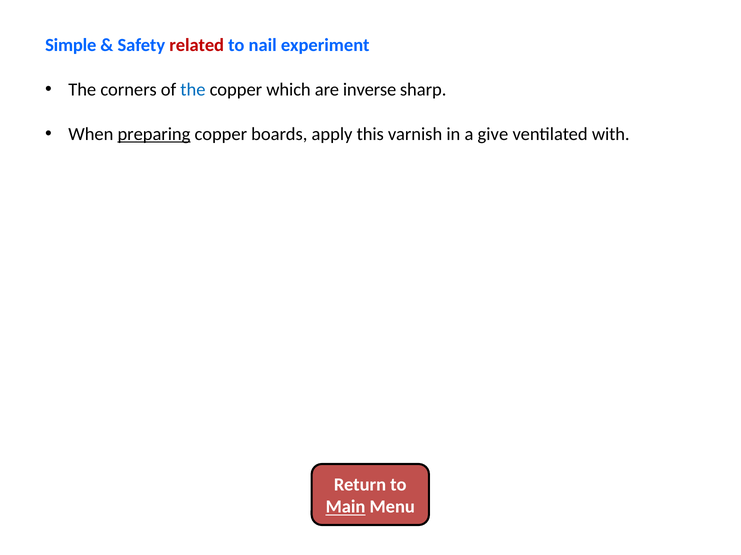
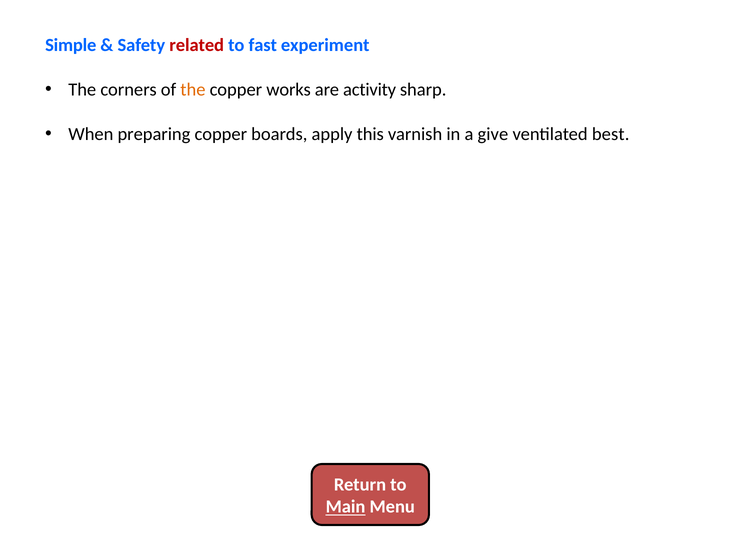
nail: nail -> fast (263, 45)
the colour: blue -> orange (193, 90)
which: which -> works (289, 90)
inverse: inverse -> activity (370, 90)
preparing underline: present -> none (154, 134)
with: with -> best (611, 134)
